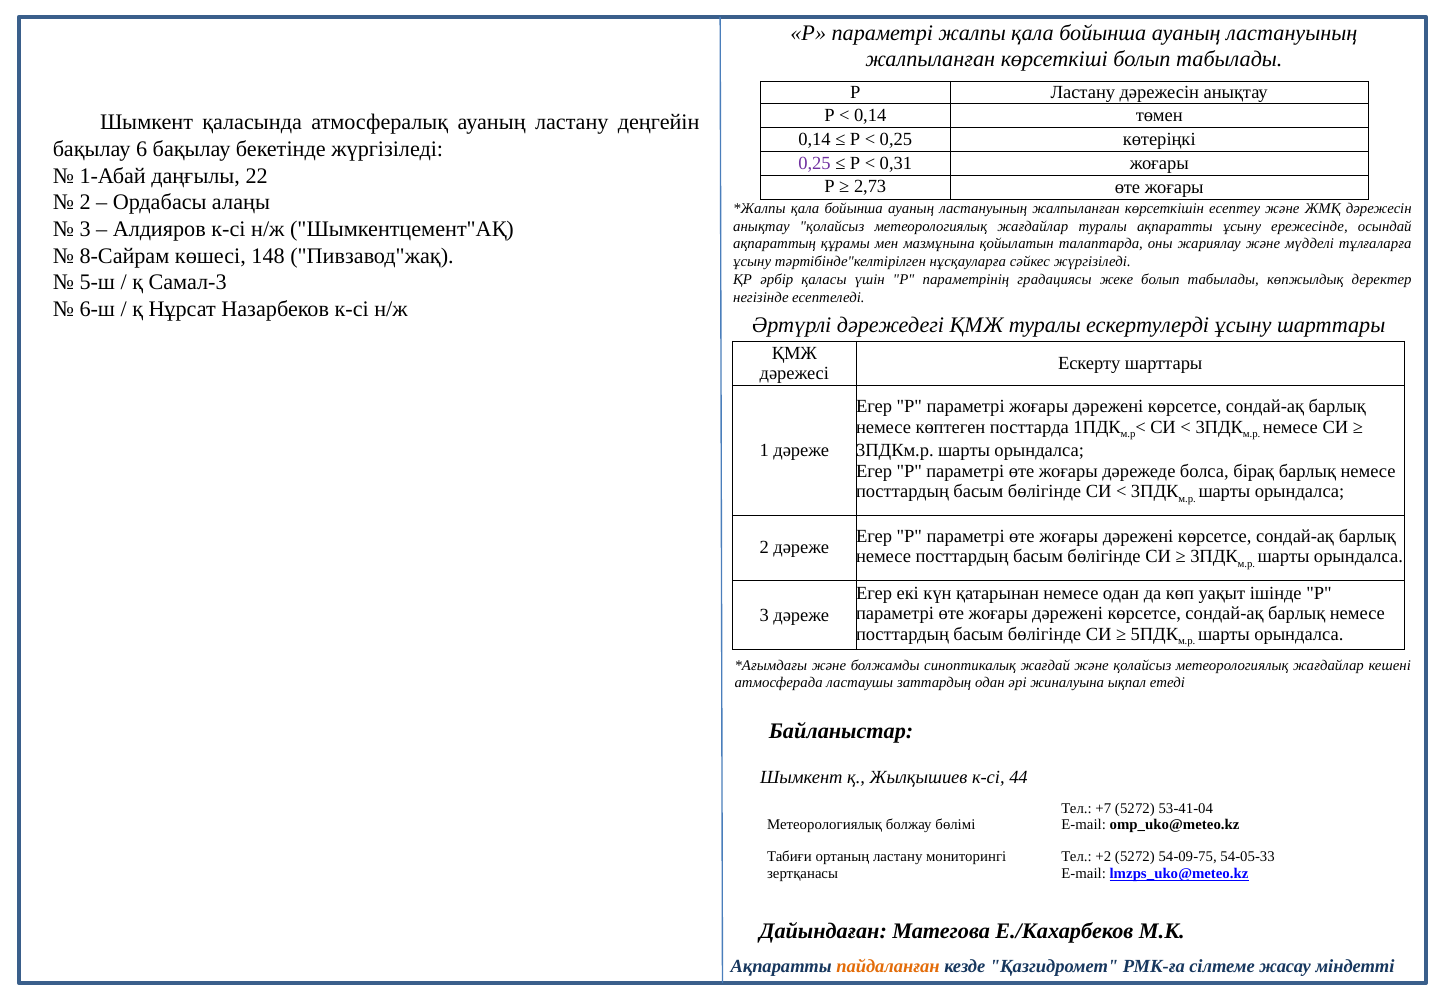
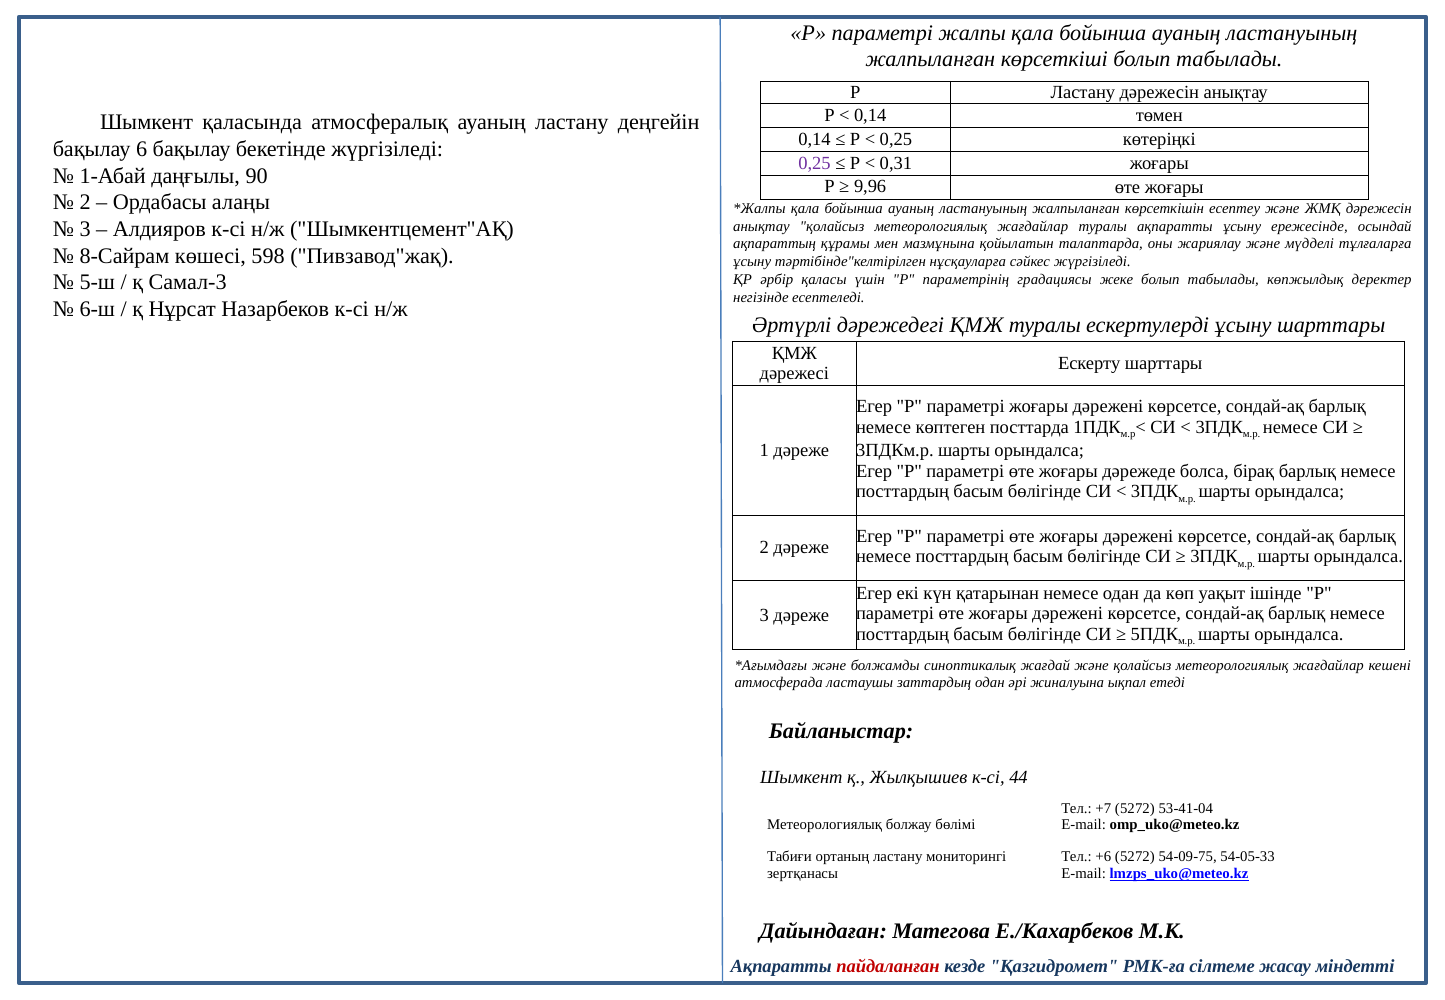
22: 22 -> 90 (257, 176)
2,73: 2,73 -> 9,96 (870, 187)
148: 148 -> 598 (268, 256)
+2: +2 -> +6 (1103, 857)
пайдаланған colour: orange -> red (888, 967)
